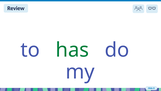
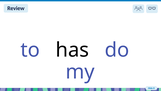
has colour: green -> black (72, 50)
